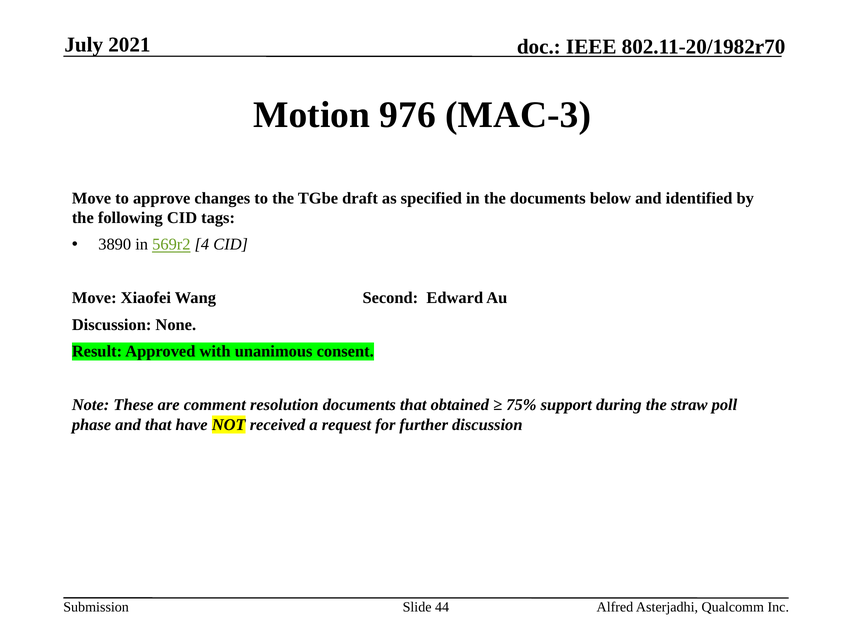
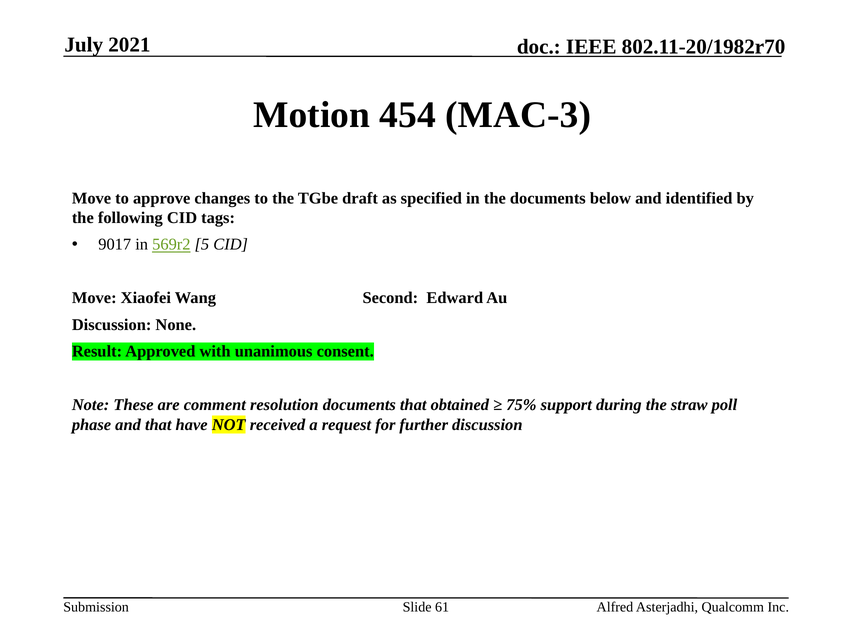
976: 976 -> 454 (408, 115)
3890: 3890 -> 9017 (115, 245)
4: 4 -> 5 (202, 245)
44: 44 -> 61 (442, 608)
